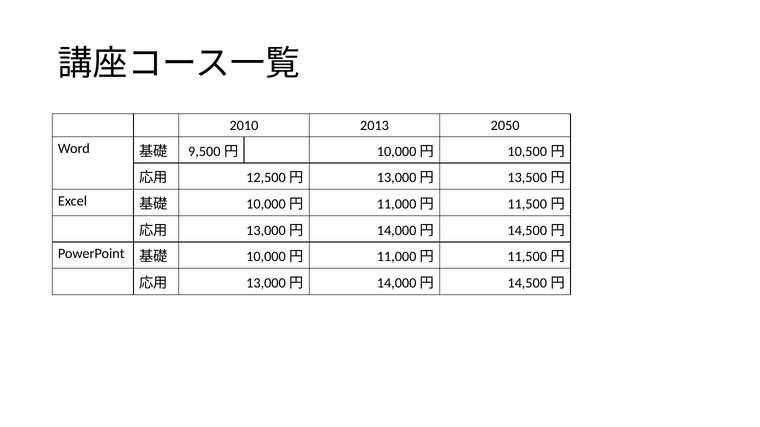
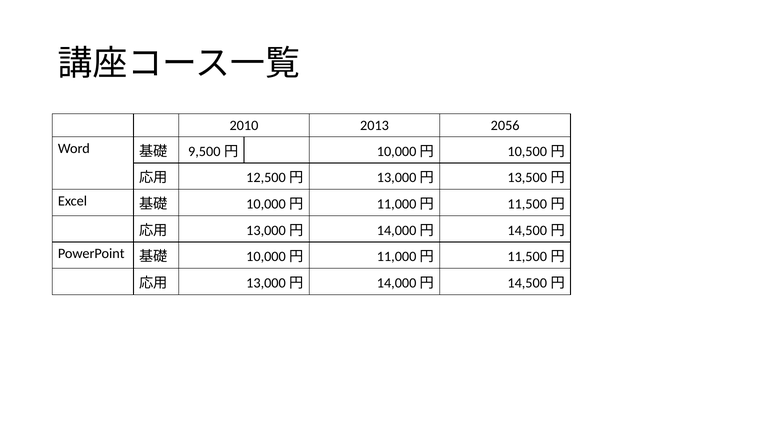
2050: 2050 -> 2056 (505, 126)
